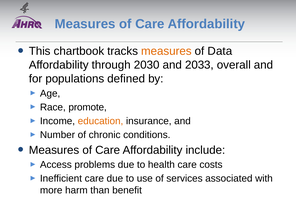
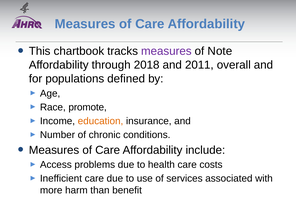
measures colour: orange -> purple (166, 51)
Data: Data -> Note (220, 51)
2030: 2030 -> 2018 (147, 65)
2033: 2033 -> 2011 (199, 65)
